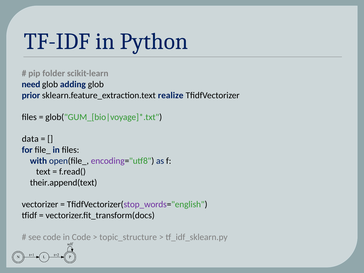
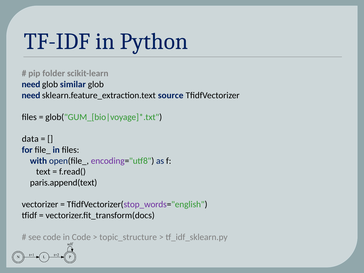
adding: adding -> similar (73, 84)
prior: prior -> need (31, 95)
realize: realize -> source (171, 95)
their.append(text: their.append(text -> paris.append(text (64, 183)
